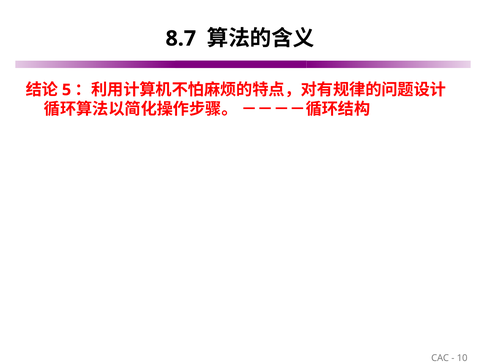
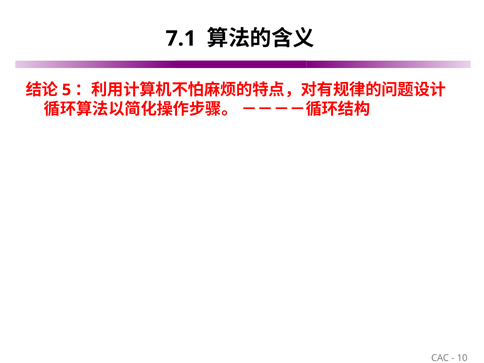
8.7: 8.7 -> 7.1 (181, 39)
